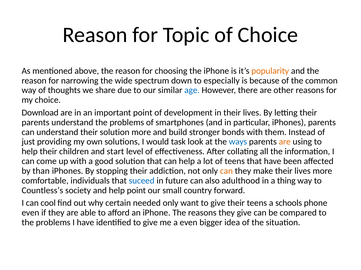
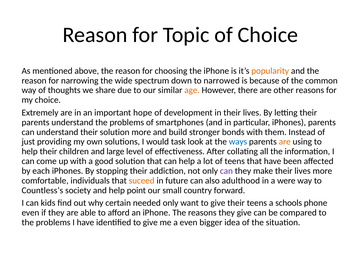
especially: especially -> narrowed (222, 81)
age colour: blue -> orange (192, 91)
Download: Download -> Extremely (40, 113)
important point: point -> hope (143, 113)
start: start -> large (115, 152)
than: than -> each (41, 171)
can colour: orange -> purple (226, 171)
suceed colour: blue -> orange (142, 181)
thing: thing -> were (286, 181)
cool: cool -> kids (48, 204)
